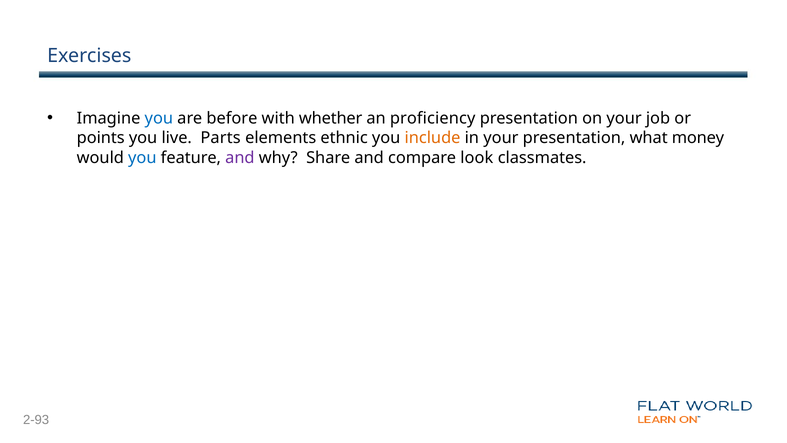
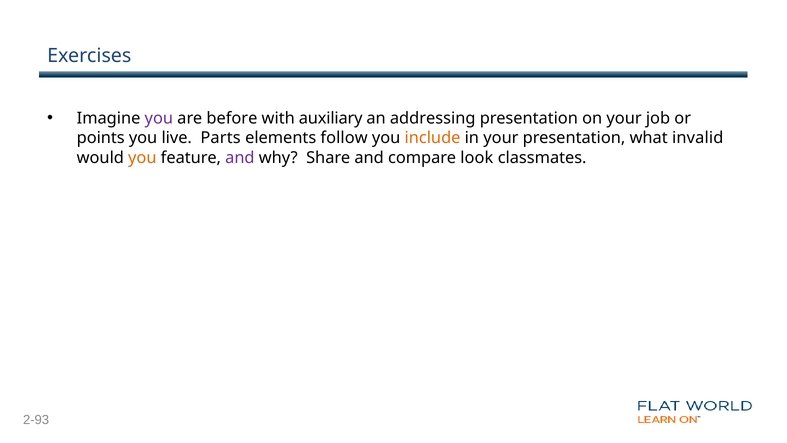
you colour: blue -> purple (159, 118)
whether: whether -> auxiliary (331, 118)
proficiency: proficiency -> addressing (433, 118)
ethnic: ethnic -> follow (344, 138)
money: money -> invalid (698, 138)
you colour: blue -> orange (142, 158)
